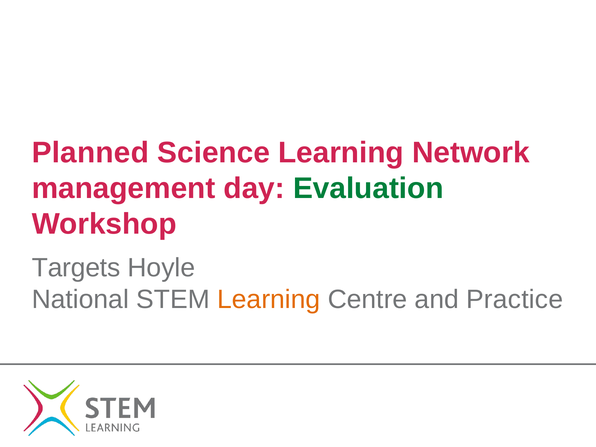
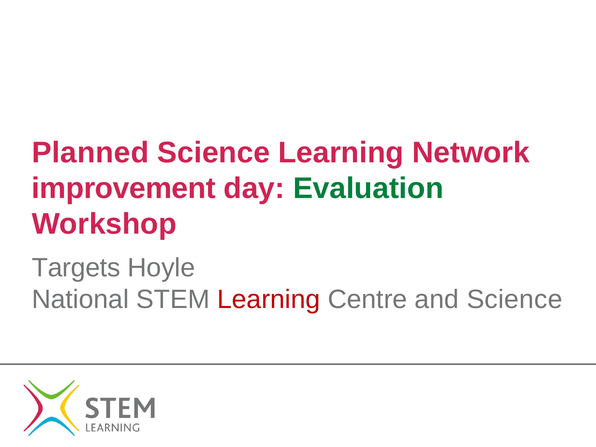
management: management -> improvement (124, 188)
Learning colour: orange -> red (269, 300)
and Practice: Practice -> Science (515, 300)
